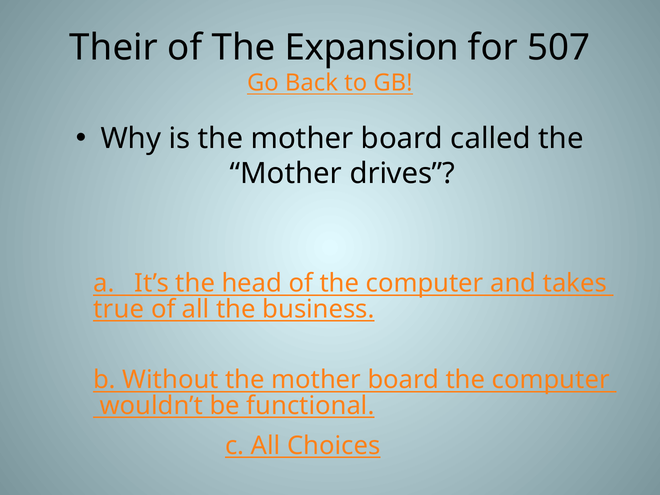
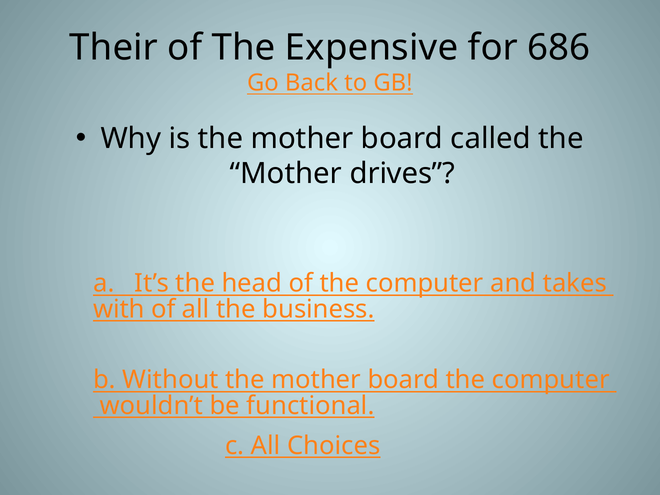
Expansion: Expansion -> Expensive (372, 48)
507: 507 -> 686 (559, 48)
true: true -> with (119, 309)
